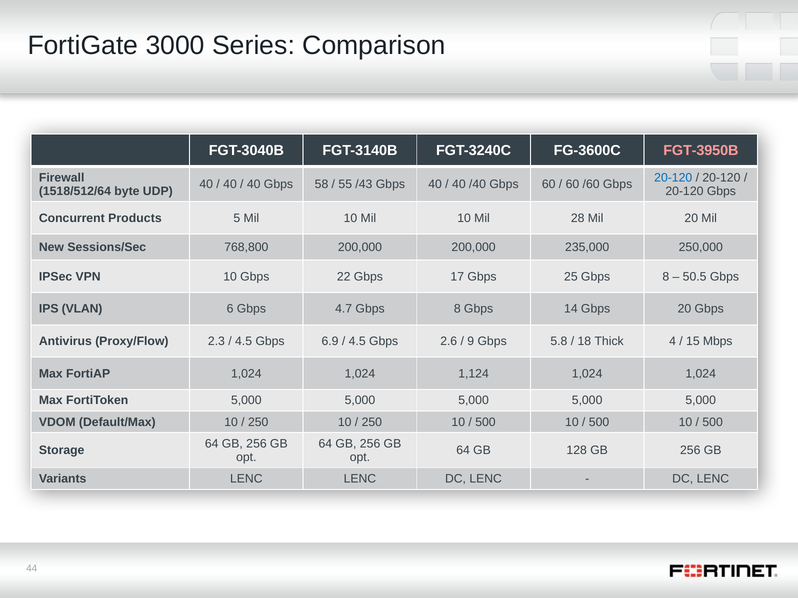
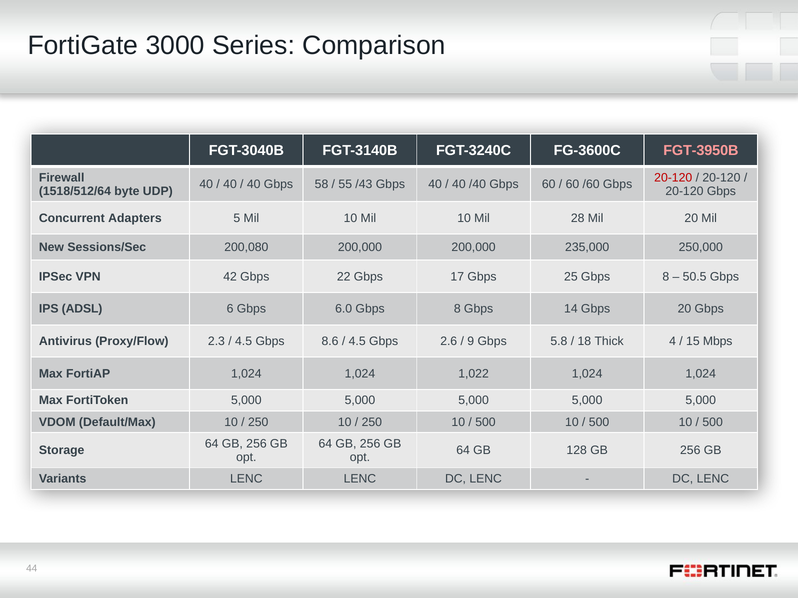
20-120 colour: blue -> red (673, 178)
Products: Products -> Adapters (135, 218)
768,800: 768,800 -> 200,080 (246, 247)
VPN 10: 10 -> 42 (230, 277)
VLAN: VLAN -> ADSL (82, 309)
4.7: 4.7 -> 6.0 (344, 309)
6.9: 6.9 -> 8.6 (330, 341)
1,124: 1,124 -> 1,022 (474, 374)
